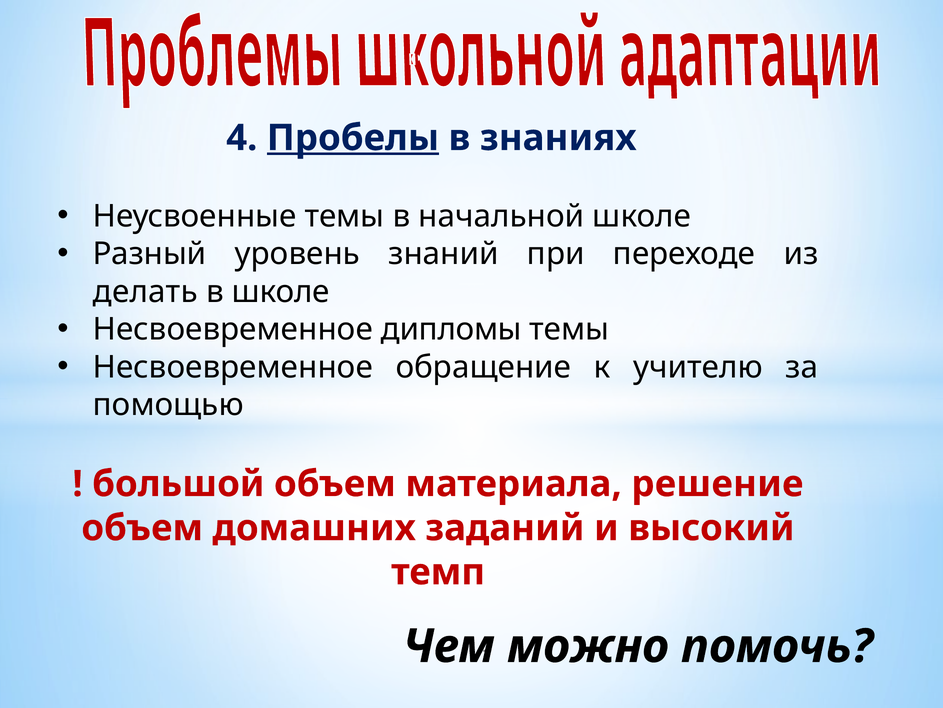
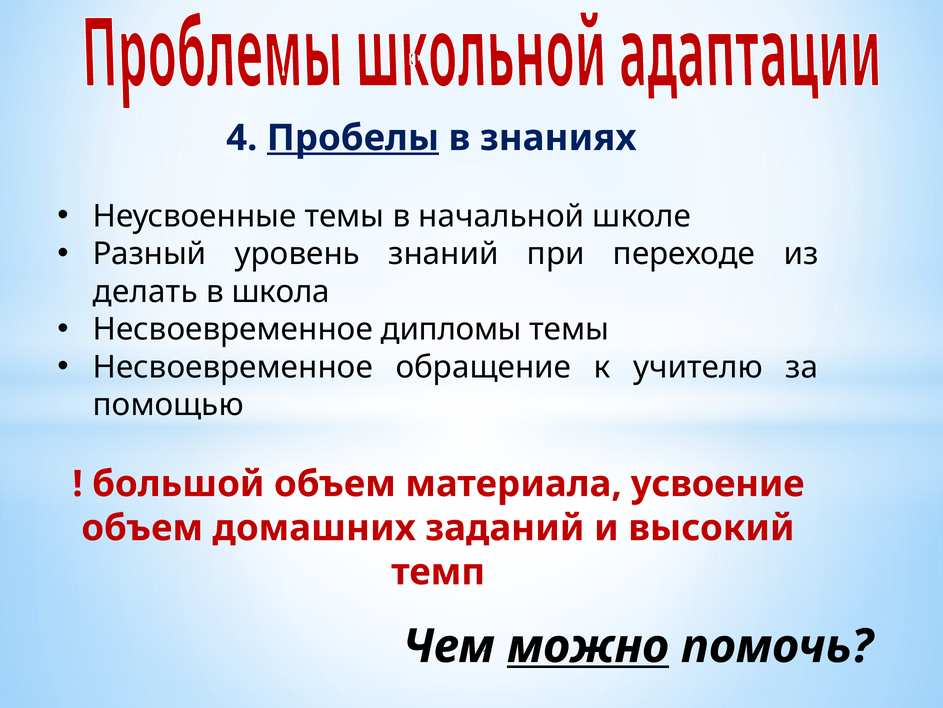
в школе: школе -> школа (281, 291)
решение: решение -> усвоение (718, 483)
можно underline: none -> present (588, 646)
